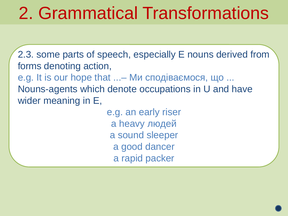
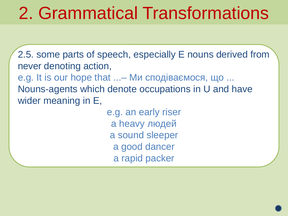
2.3: 2.3 -> 2.5 (26, 55)
forms: forms -> never (30, 66)
